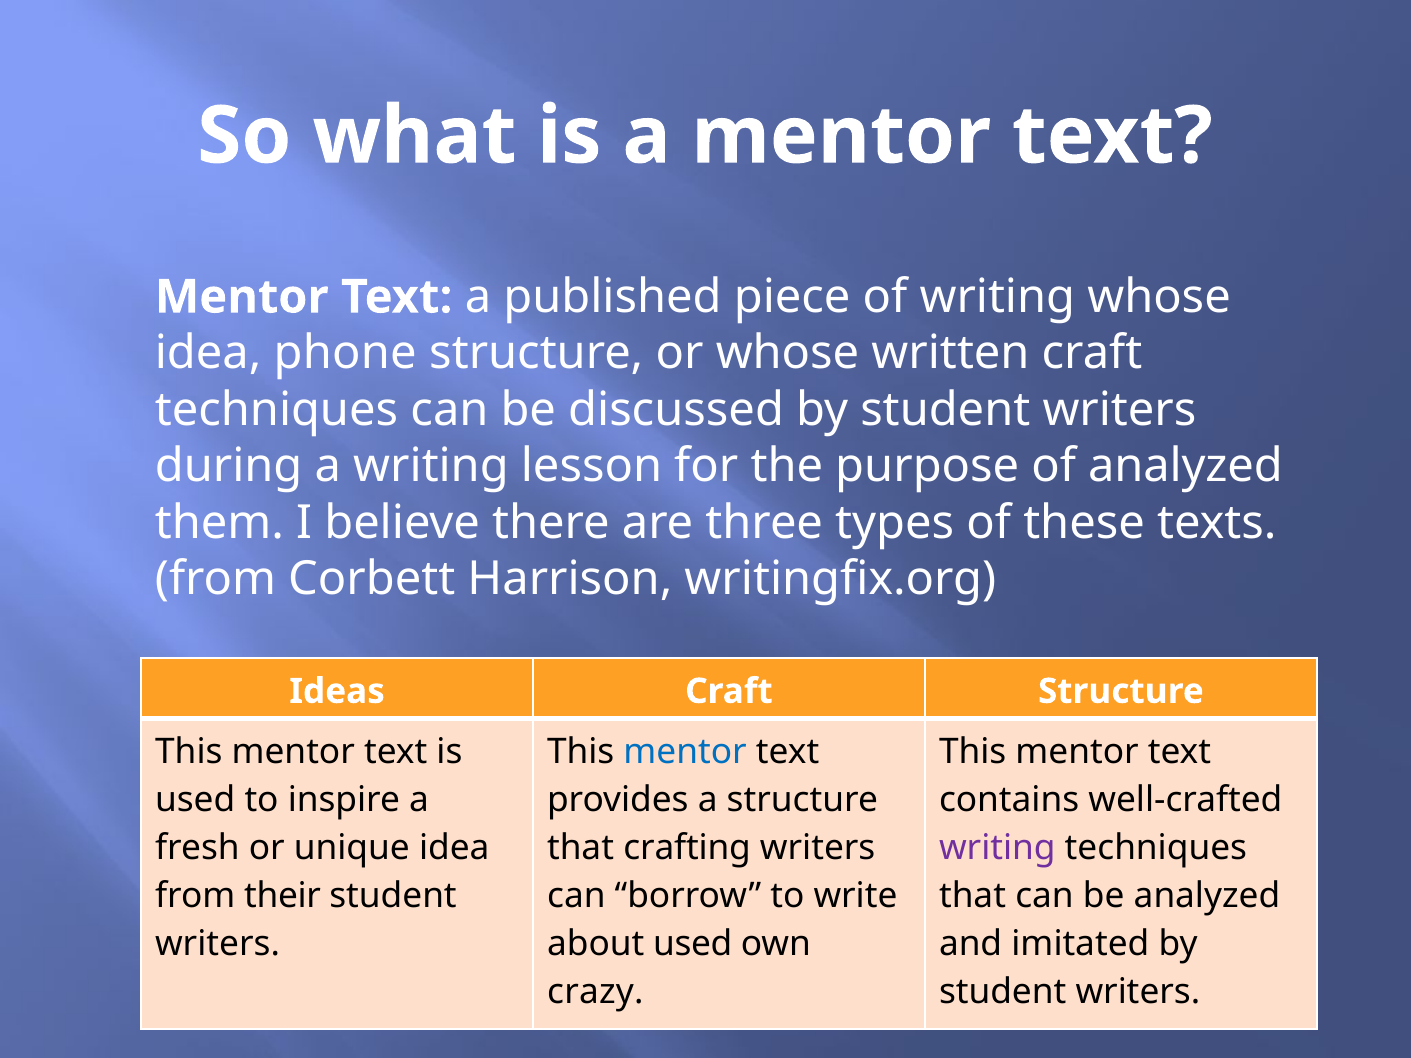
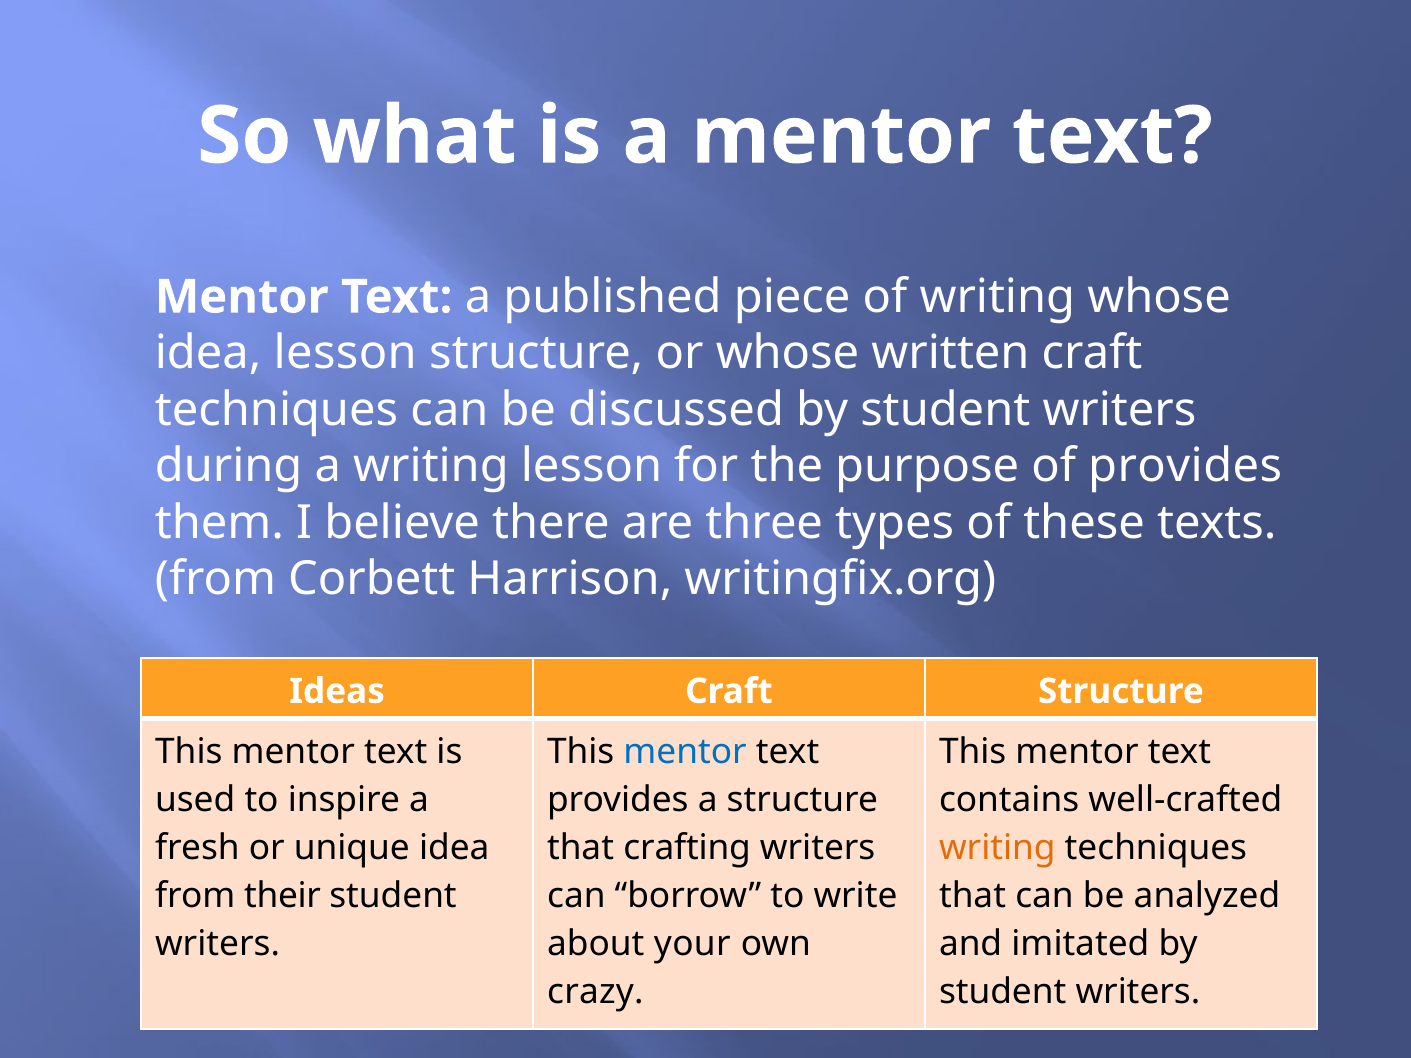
idea phone: phone -> lesson (345, 354)
of analyzed: analyzed -> provides (1185, 466)
writing colour: purple -> orange (997, 848)
about used: used -> your (692, 944)
